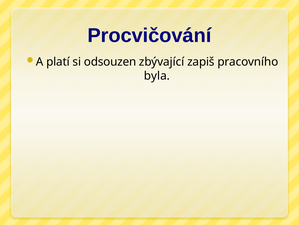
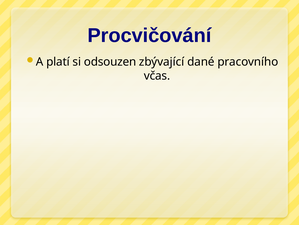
zapiš: zapiš -> dané (201, 62)
byla: byla -> včas (157, 76)
